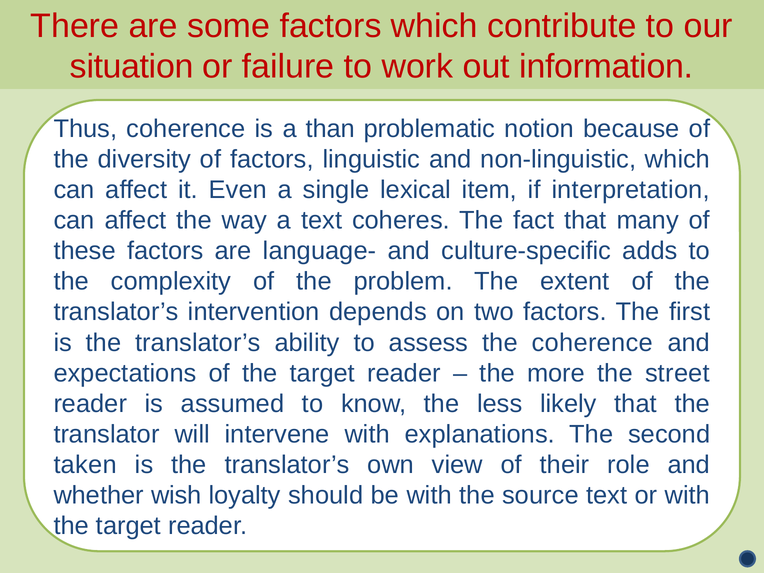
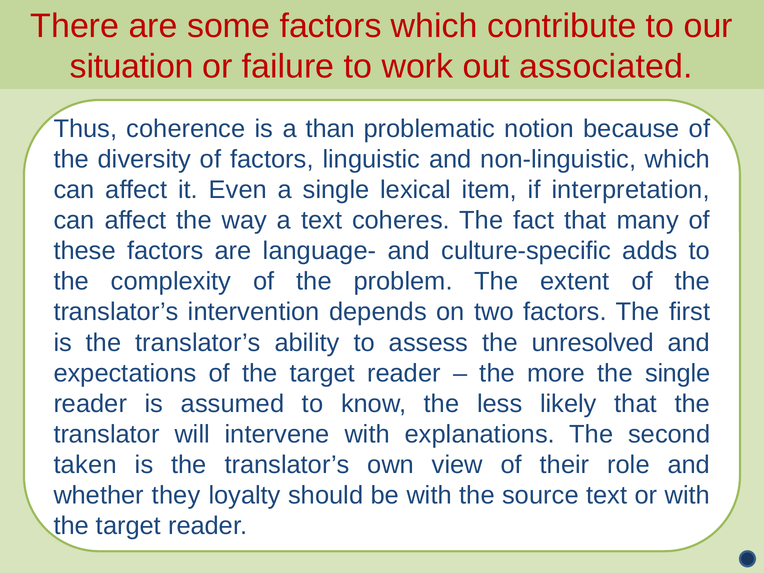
information: information -> associated (606, 67)
the coherence: coherence -> unresolved (593, 343)
the street: street -> single (678, 373)
wish: wish -> they (176, 495)
